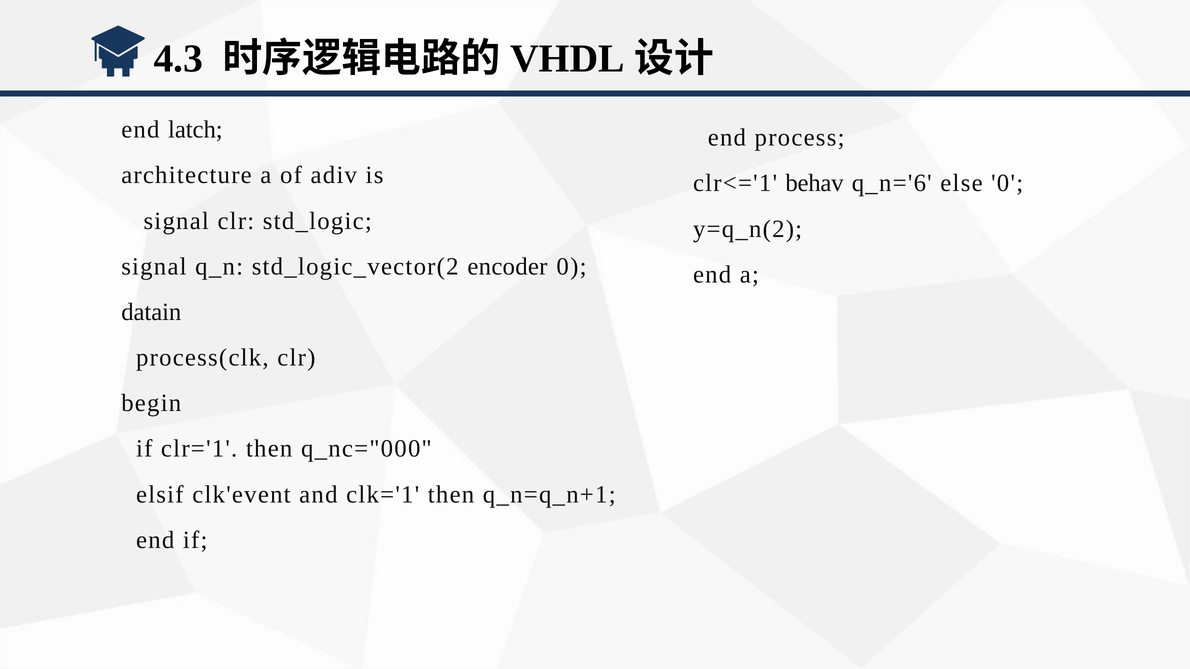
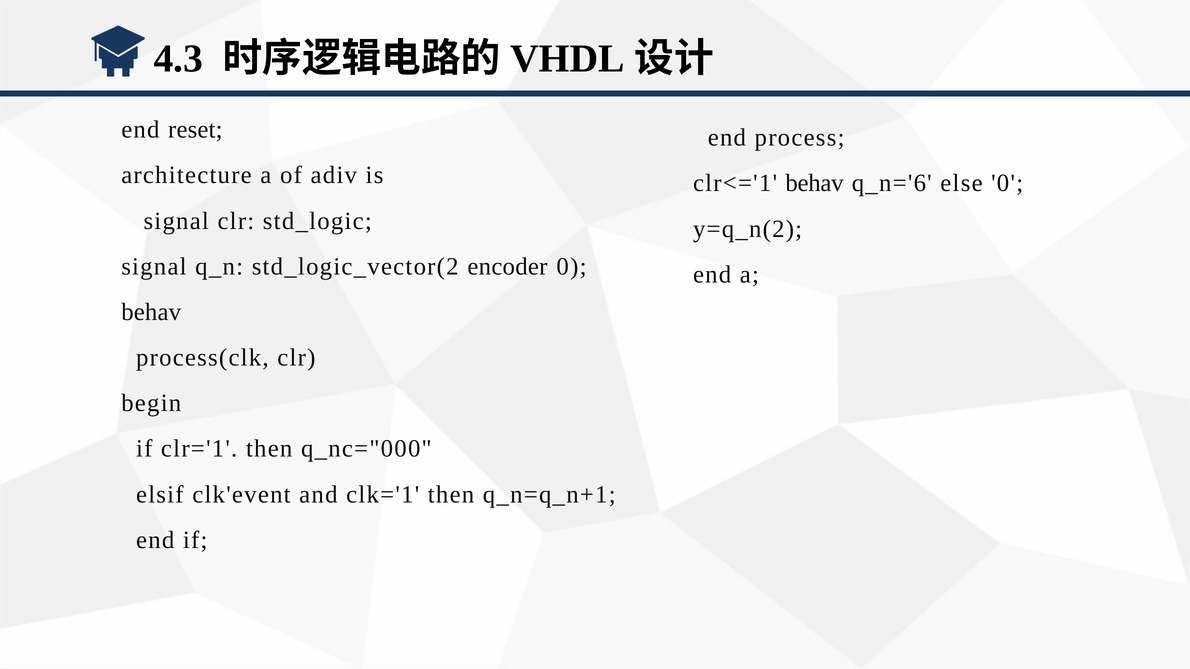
latch: latch -> reset (195, 130)
datain: datain -> behav (151, 312)
